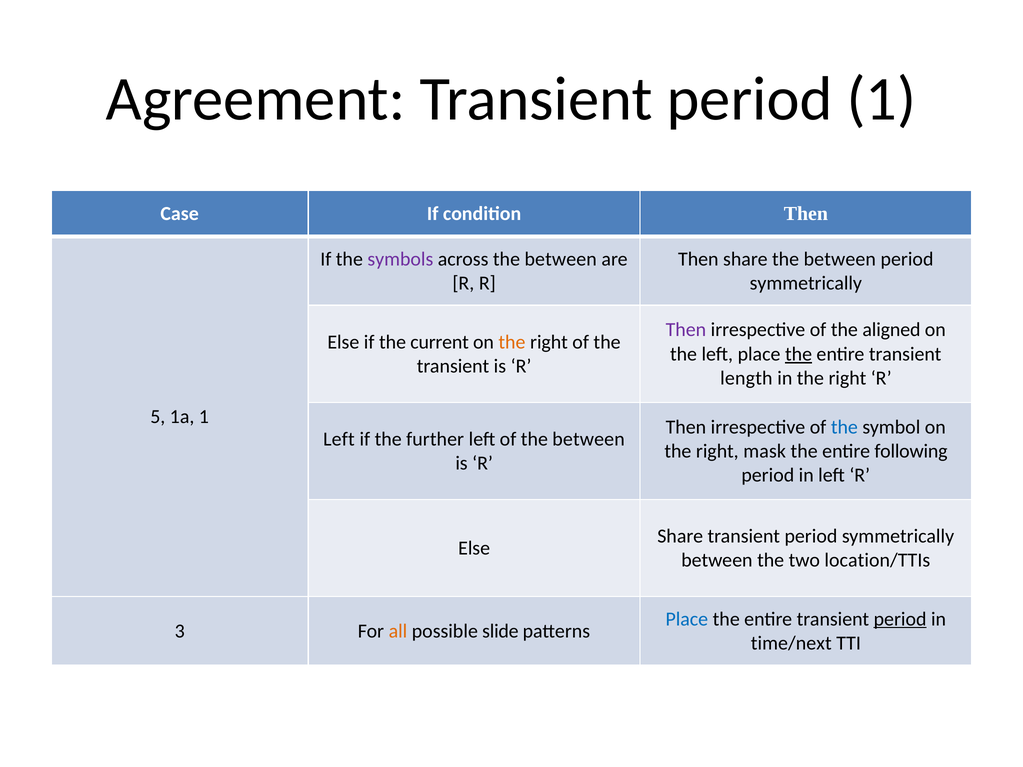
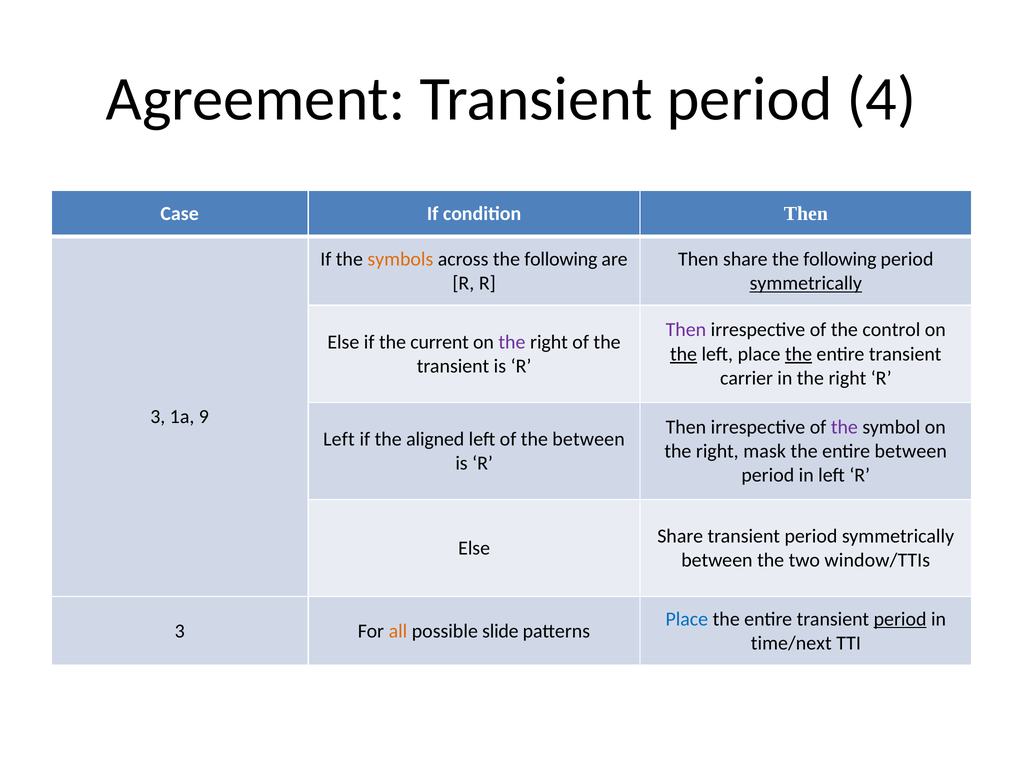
period 1: 1 -> 4 (881, 99)
symbols colour: purple -> orange (400, 259)
across the between: between -> following (561, 259)
share the between: between -> following (840, 259)
symmetrically underline: none -> present (806, 283)
aligned: aligned -> control (891, 330)
the colour: orange -> purple (512, 342)
the underline: none -> present (683, 354)
length: length -> carrier (747, 378)
5: 5 -> 3 (158, 417)
1a 1: 1 -> 9 (204, 417)
the colour: blue -> purple (844, 427)
further: further -> aligned (435, 439)
entire following: following -> between (911, 451)
location/TTIs: location/TTIs -> window/TTIs (877, 560)
